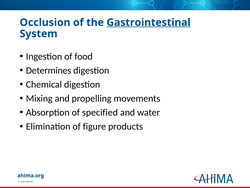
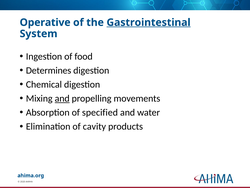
Occlusion: Occlusion -> Operative (45, 22)
and underline: none -> present (62, 98)
figure: figure -> cavity (94, 126)
